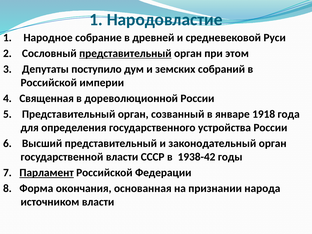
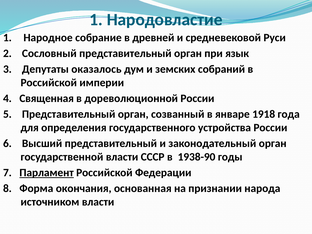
представительный underline: present -> none (125, 53)
этом: этом -> язык (237, 53)
поступило: поступило -> оказалось (96, 69)
1938-42: 1938-42 -> 1938-90 (197, 157)
